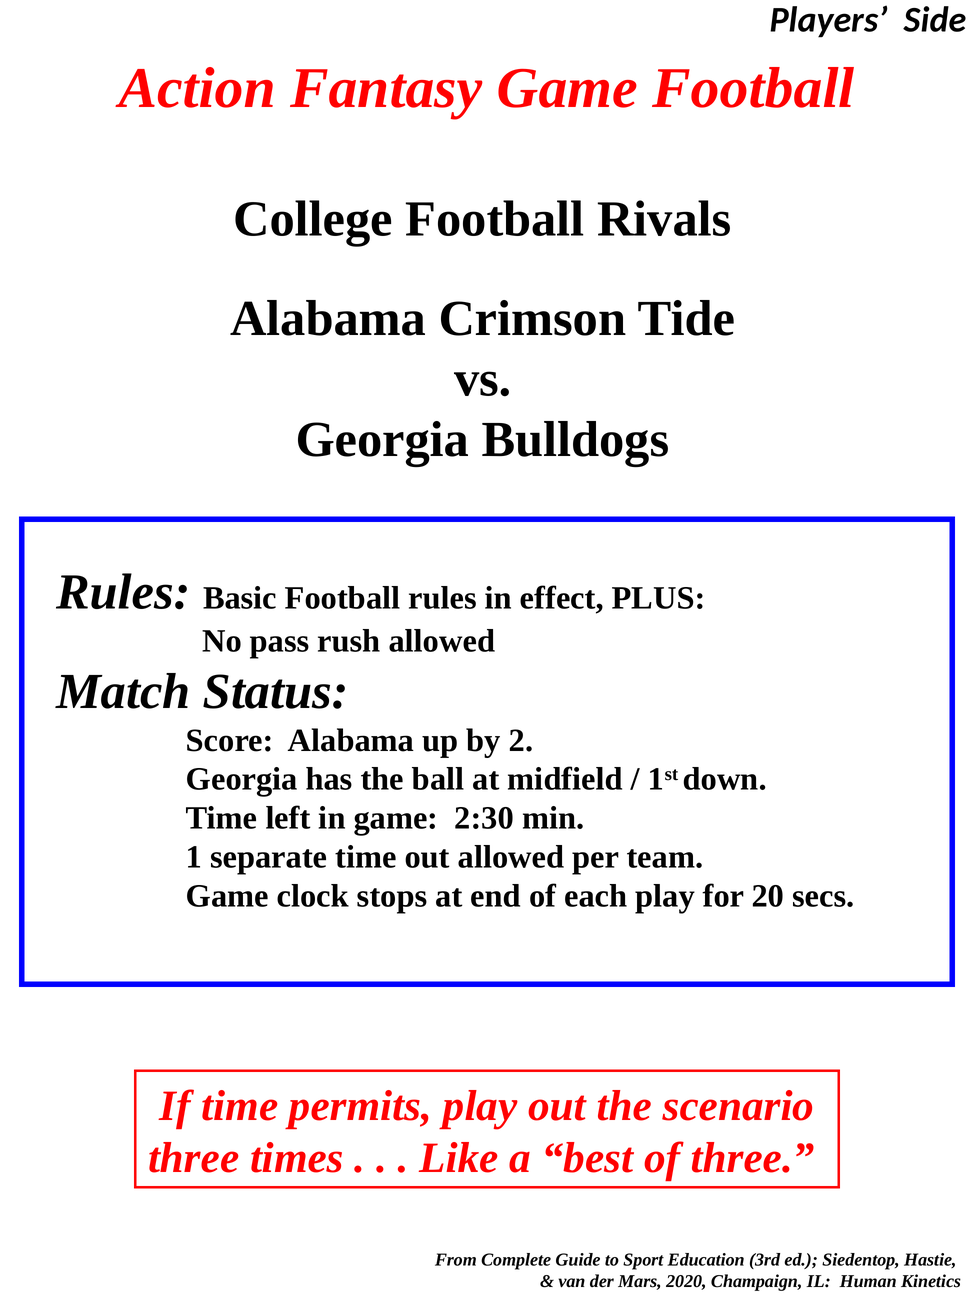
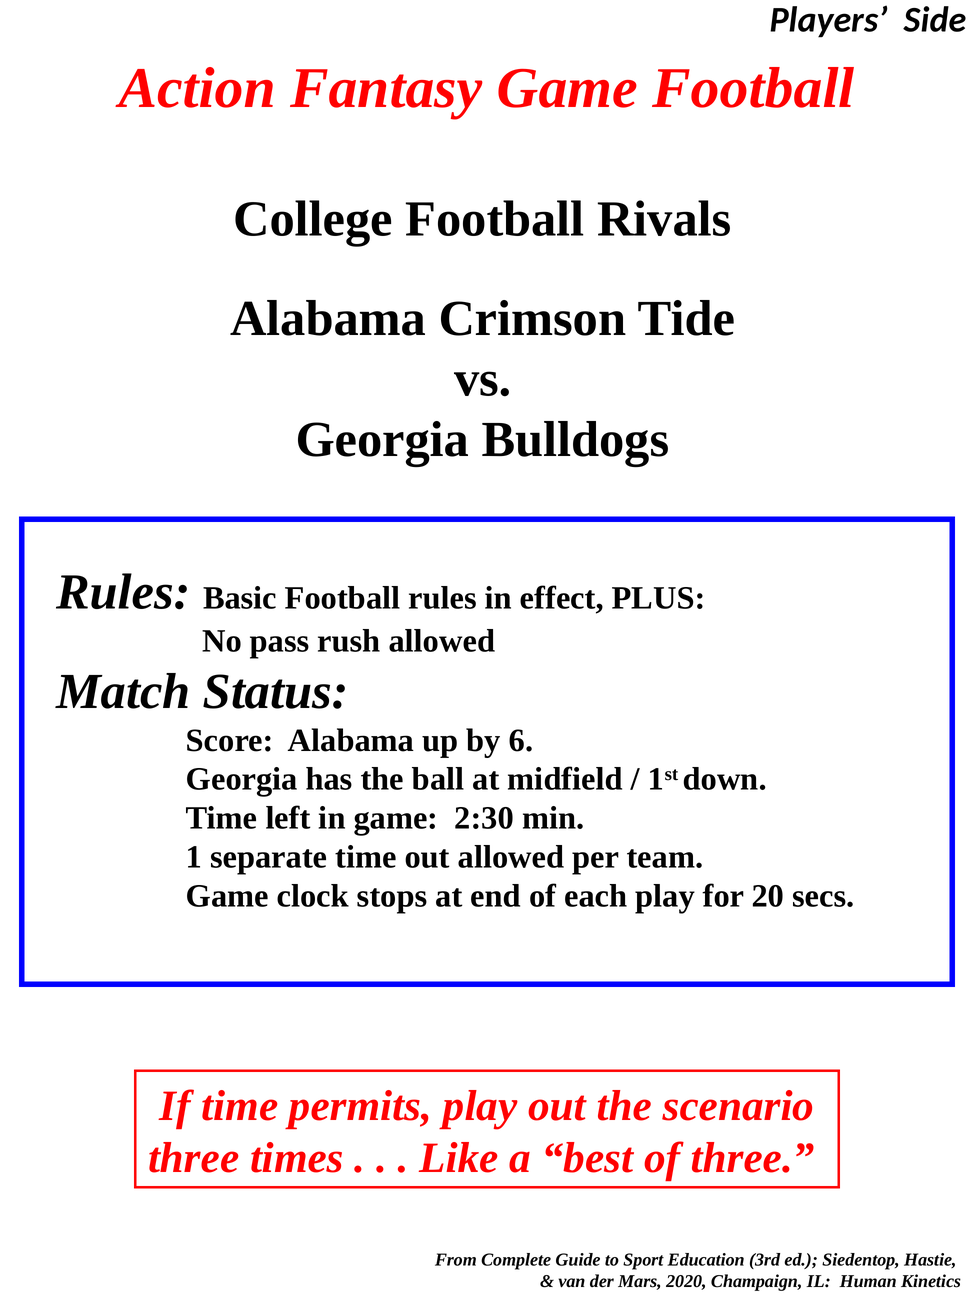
2: 2 -> 6 (521, 741)
